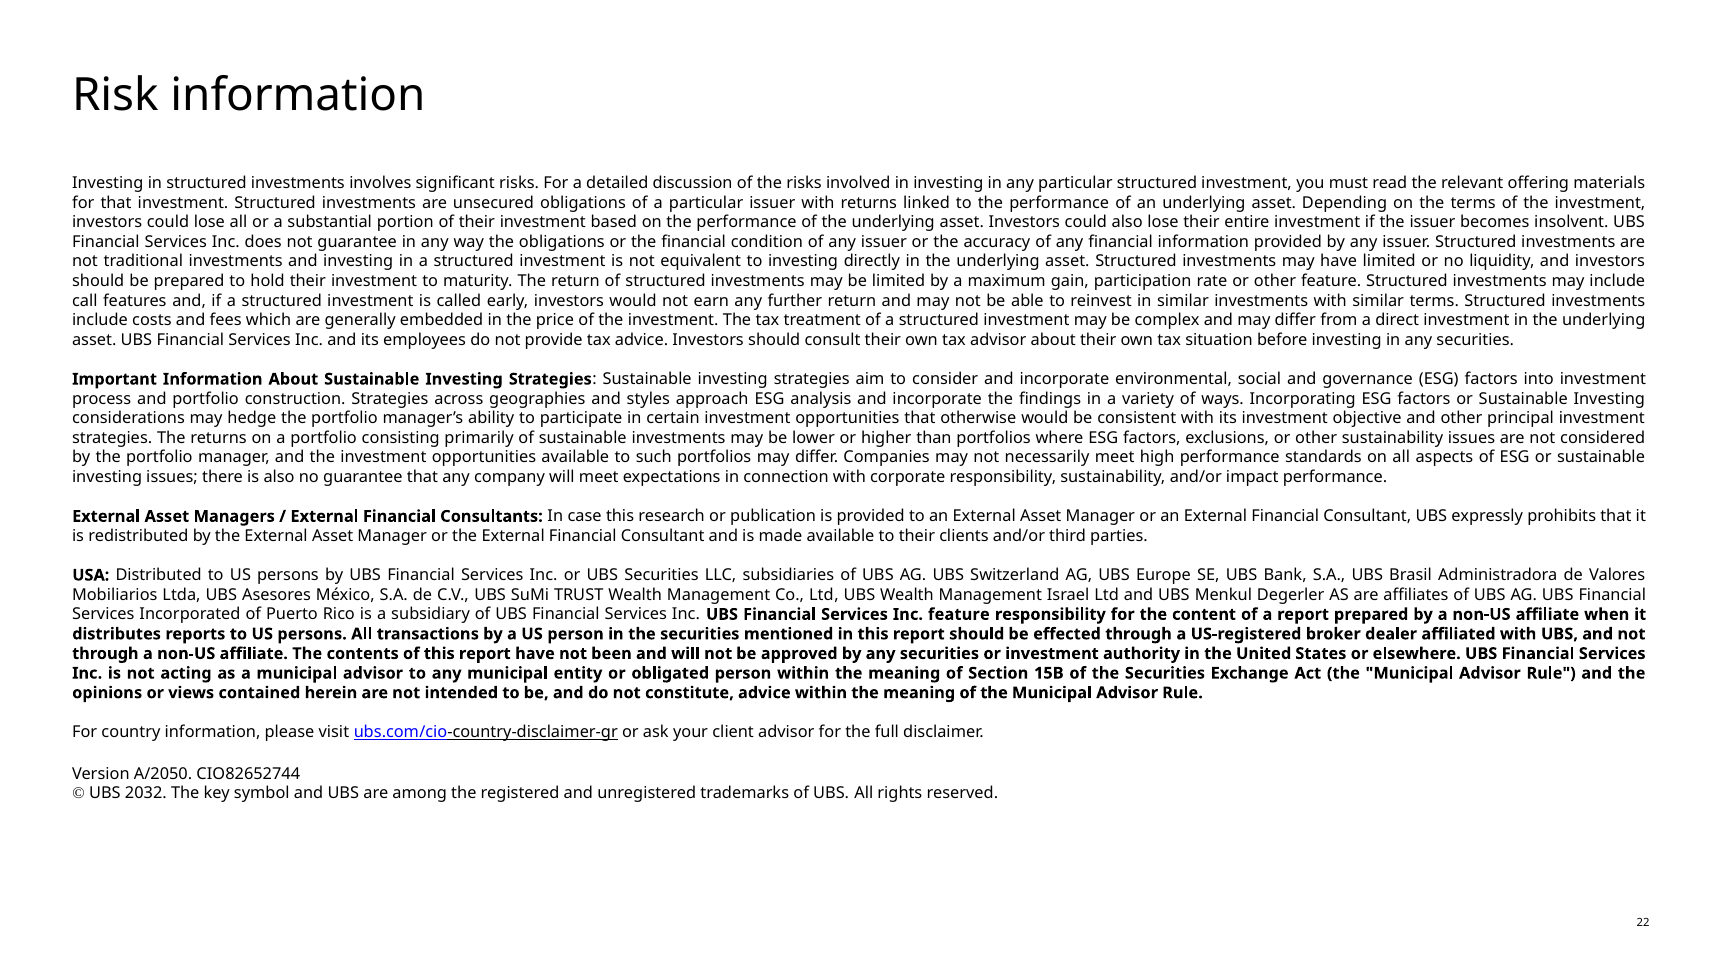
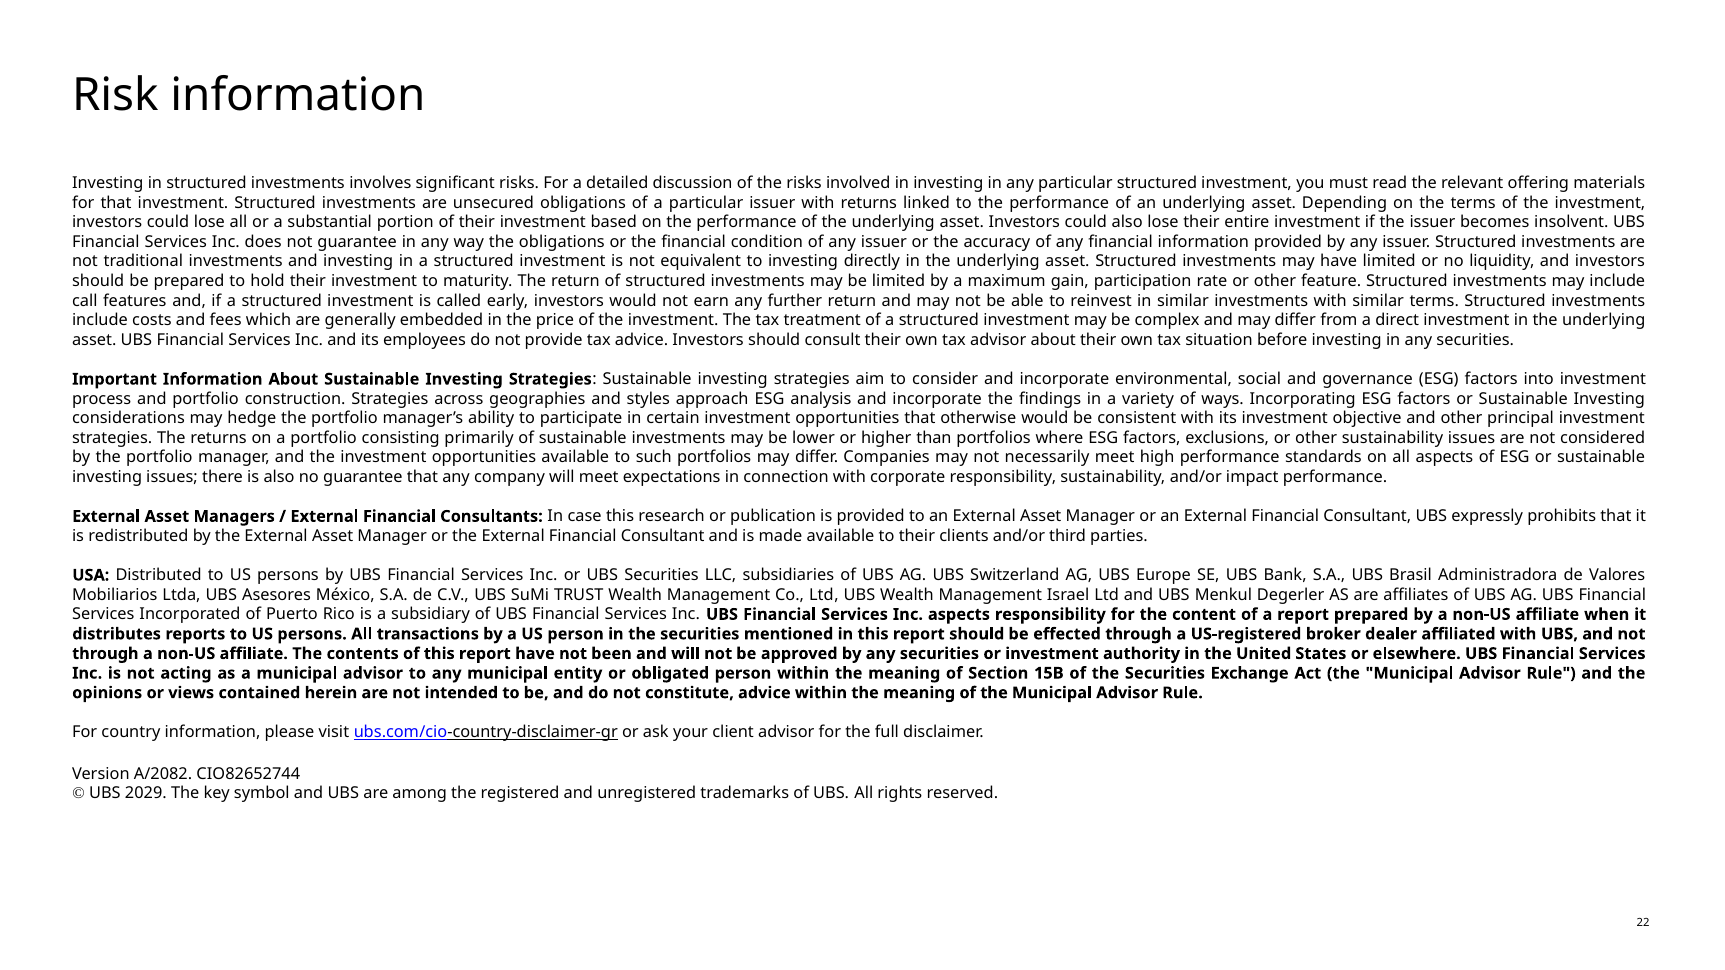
Inc feature: feature -> aspects (959, 615)
A/2050: A/2050 -> A/2082 (163, 774)
2032: 2032 -> 2029 (146, 794)
